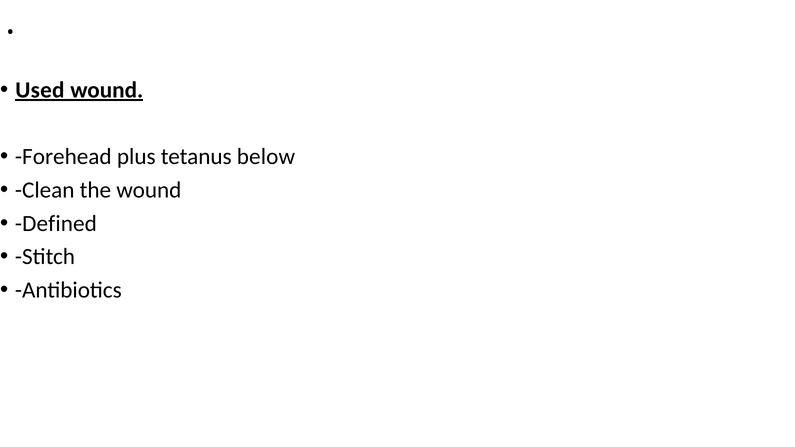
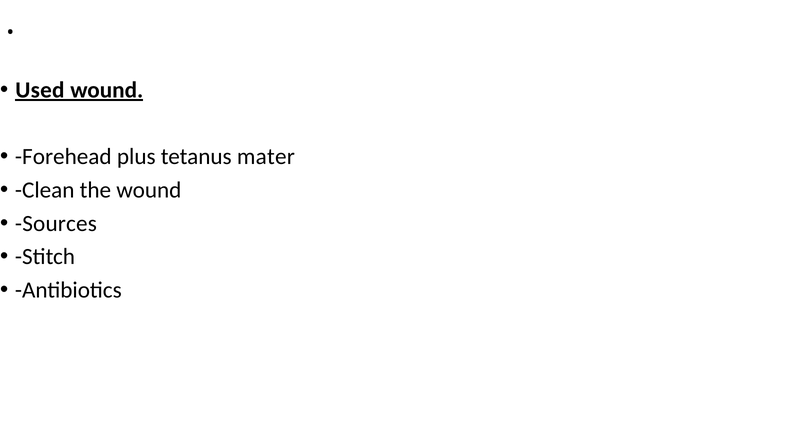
below: below -> mater (266, 157)
Defined: Defined -> Sources (56, 223)
